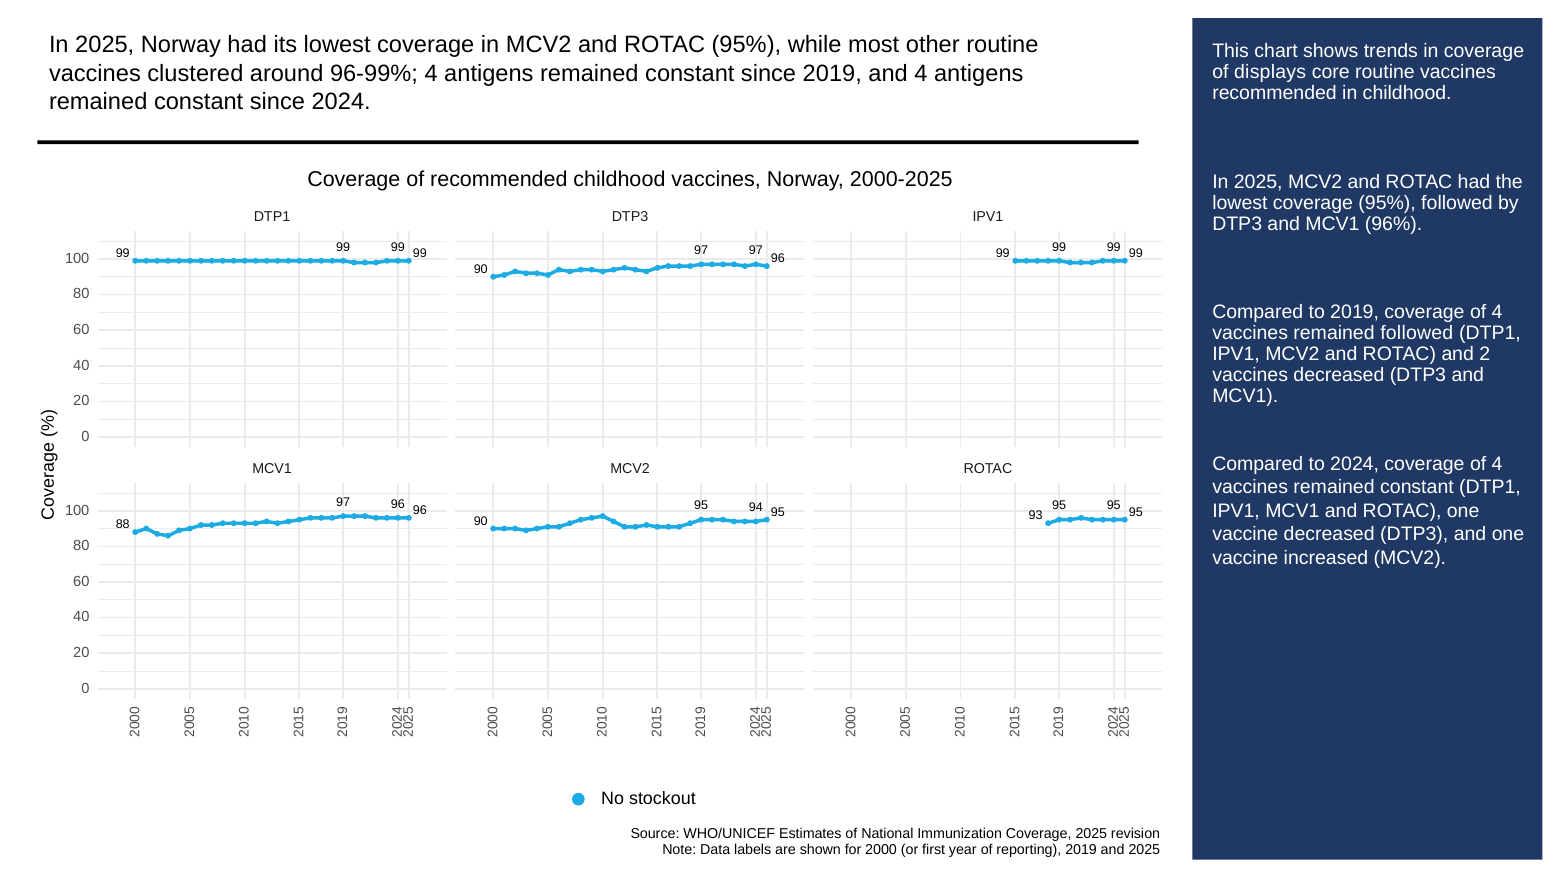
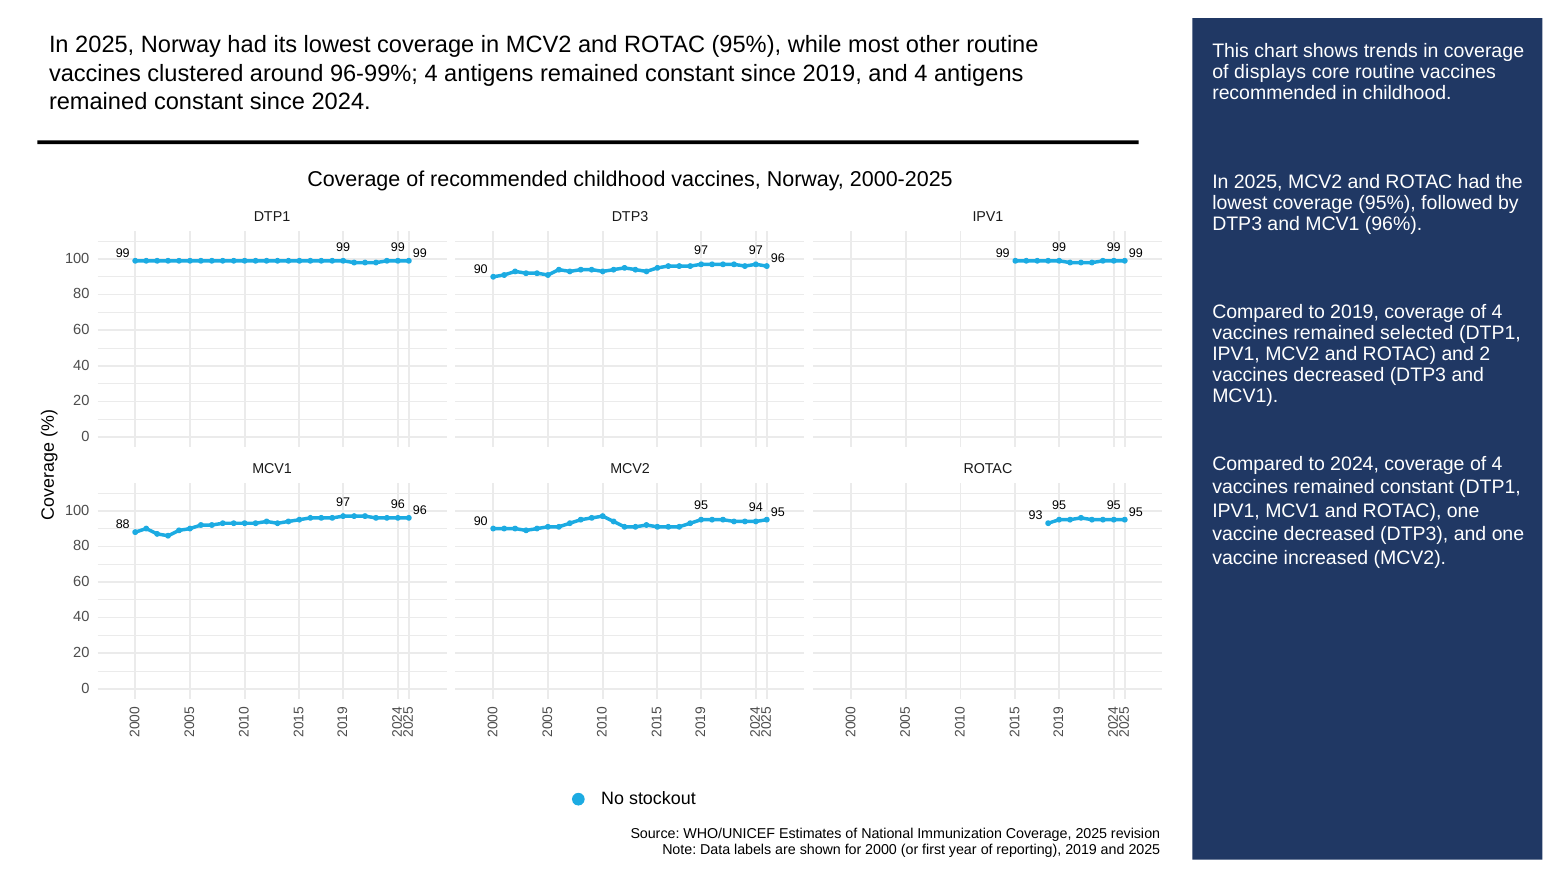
remained followed: followed -> selected (1417, 333)
